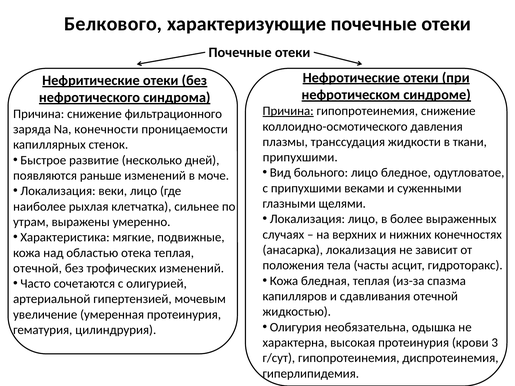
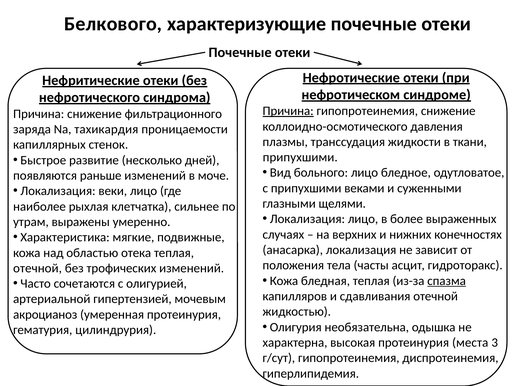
конечности: конечности -> тахикардия (106, 129)
спазма underline: none -> present (447, 281)
увеличение: увеличение -> акроцианоз (45, 315)
крови: крови -> места (470, 343)
